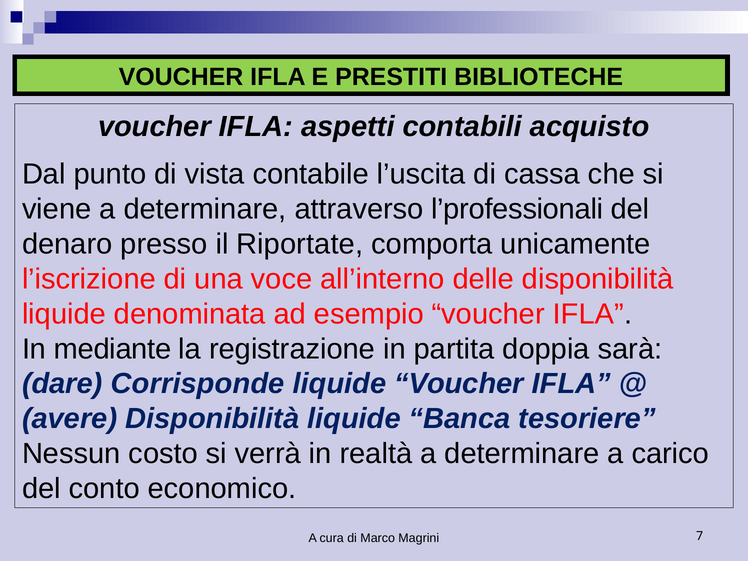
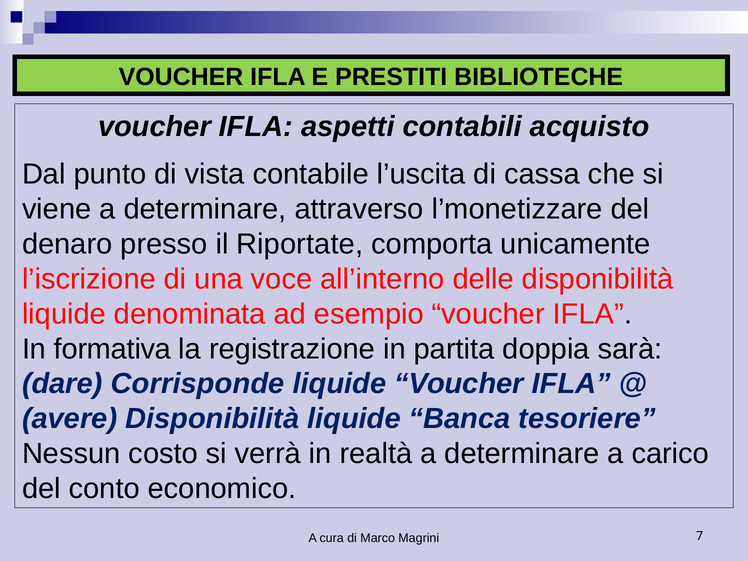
l’professionali: l’professionali -> l’monetizzare (517, 209)
mediante: mediante -> formativa (112, 349)
